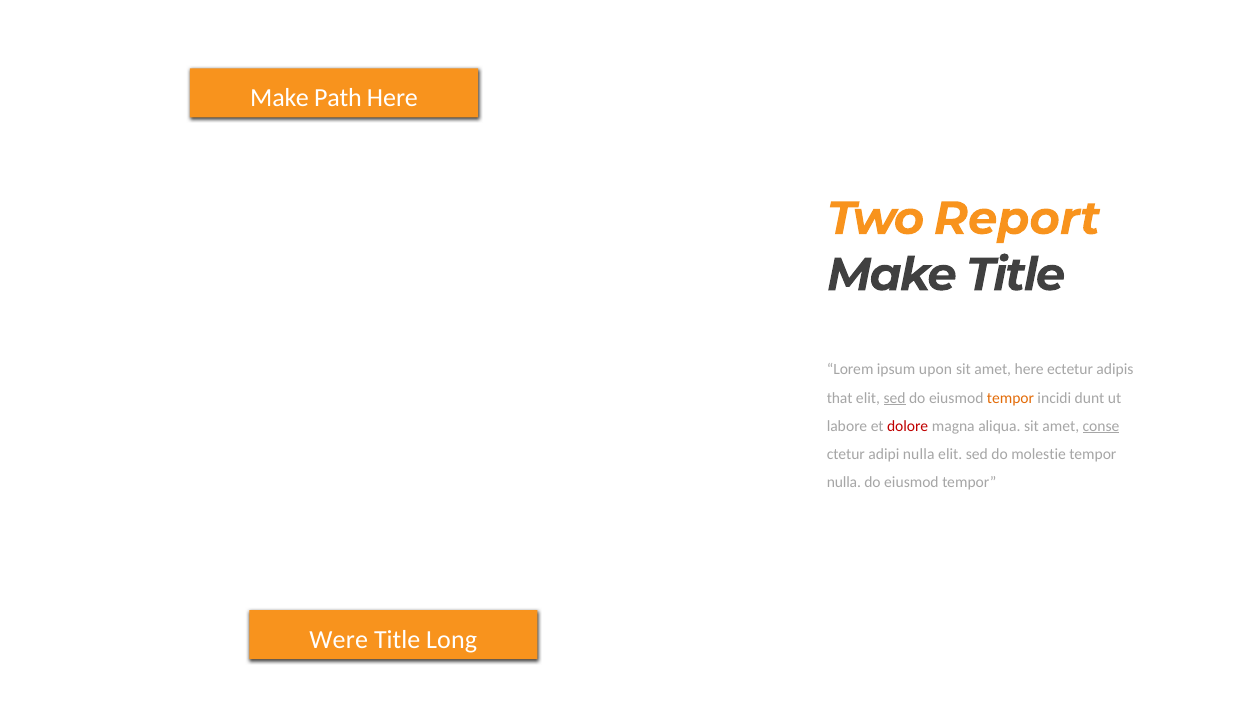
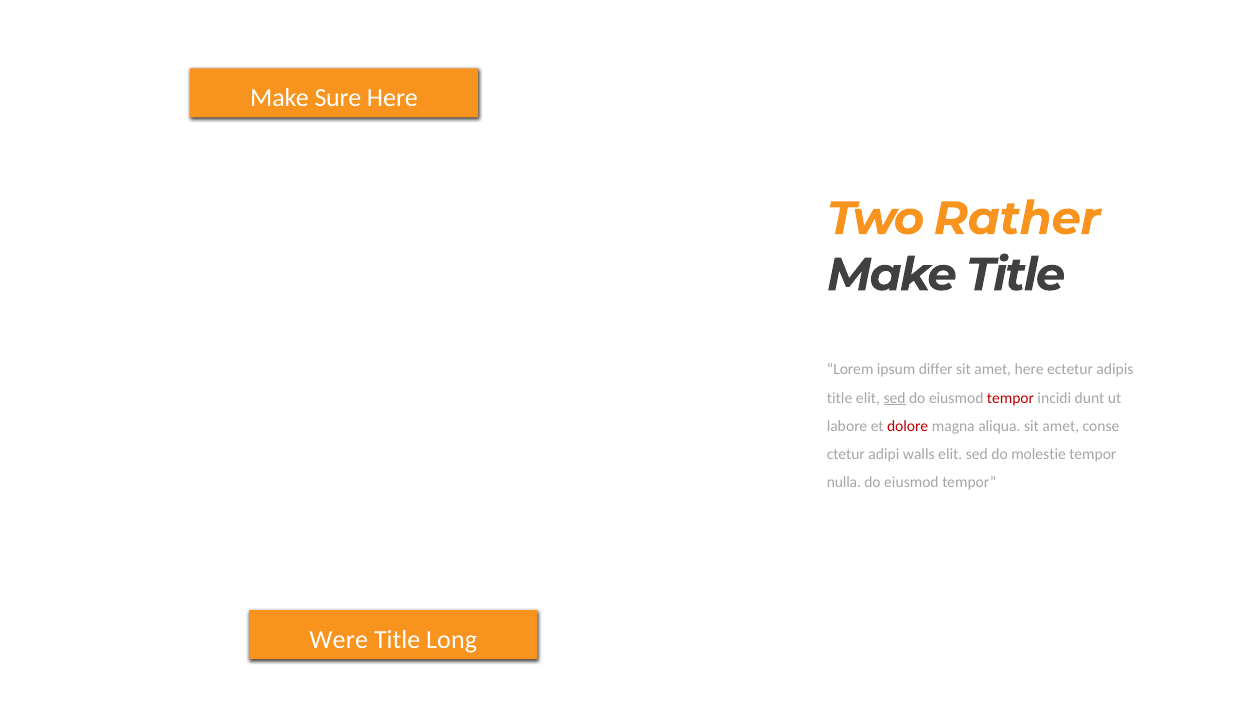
Path: Path -> Sure (338, 98)
Report: Report -> Rather (1017, 218)
upon: upon -> differ (936, 370)
that: that -> title (840, 398)
tempor colour: orange -> red (1011, 398)
conse underline: present -> none (1101, 426)
adipi nulla: nulla -> walls (919, 454)
